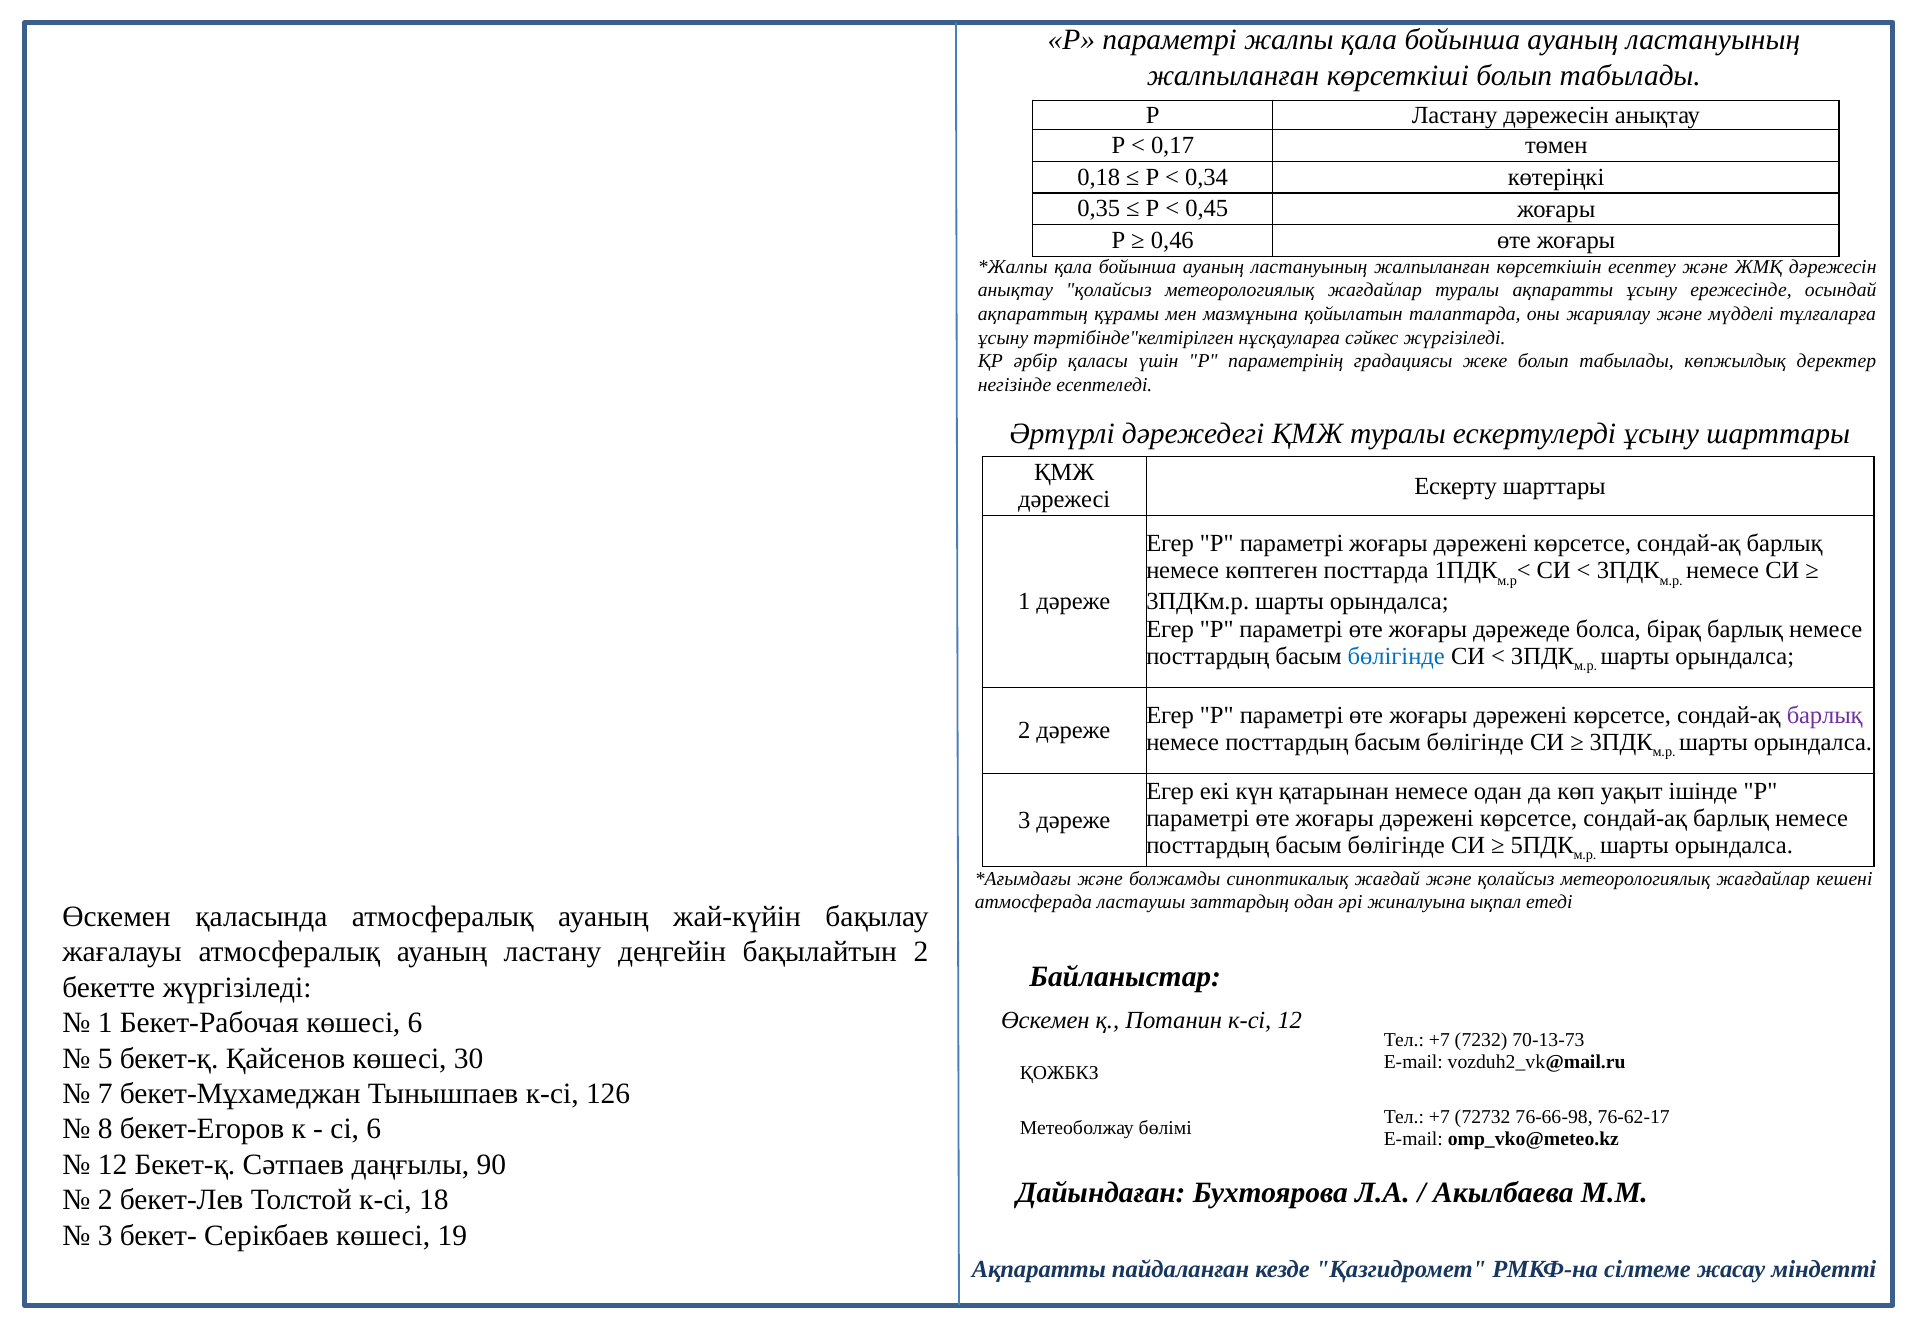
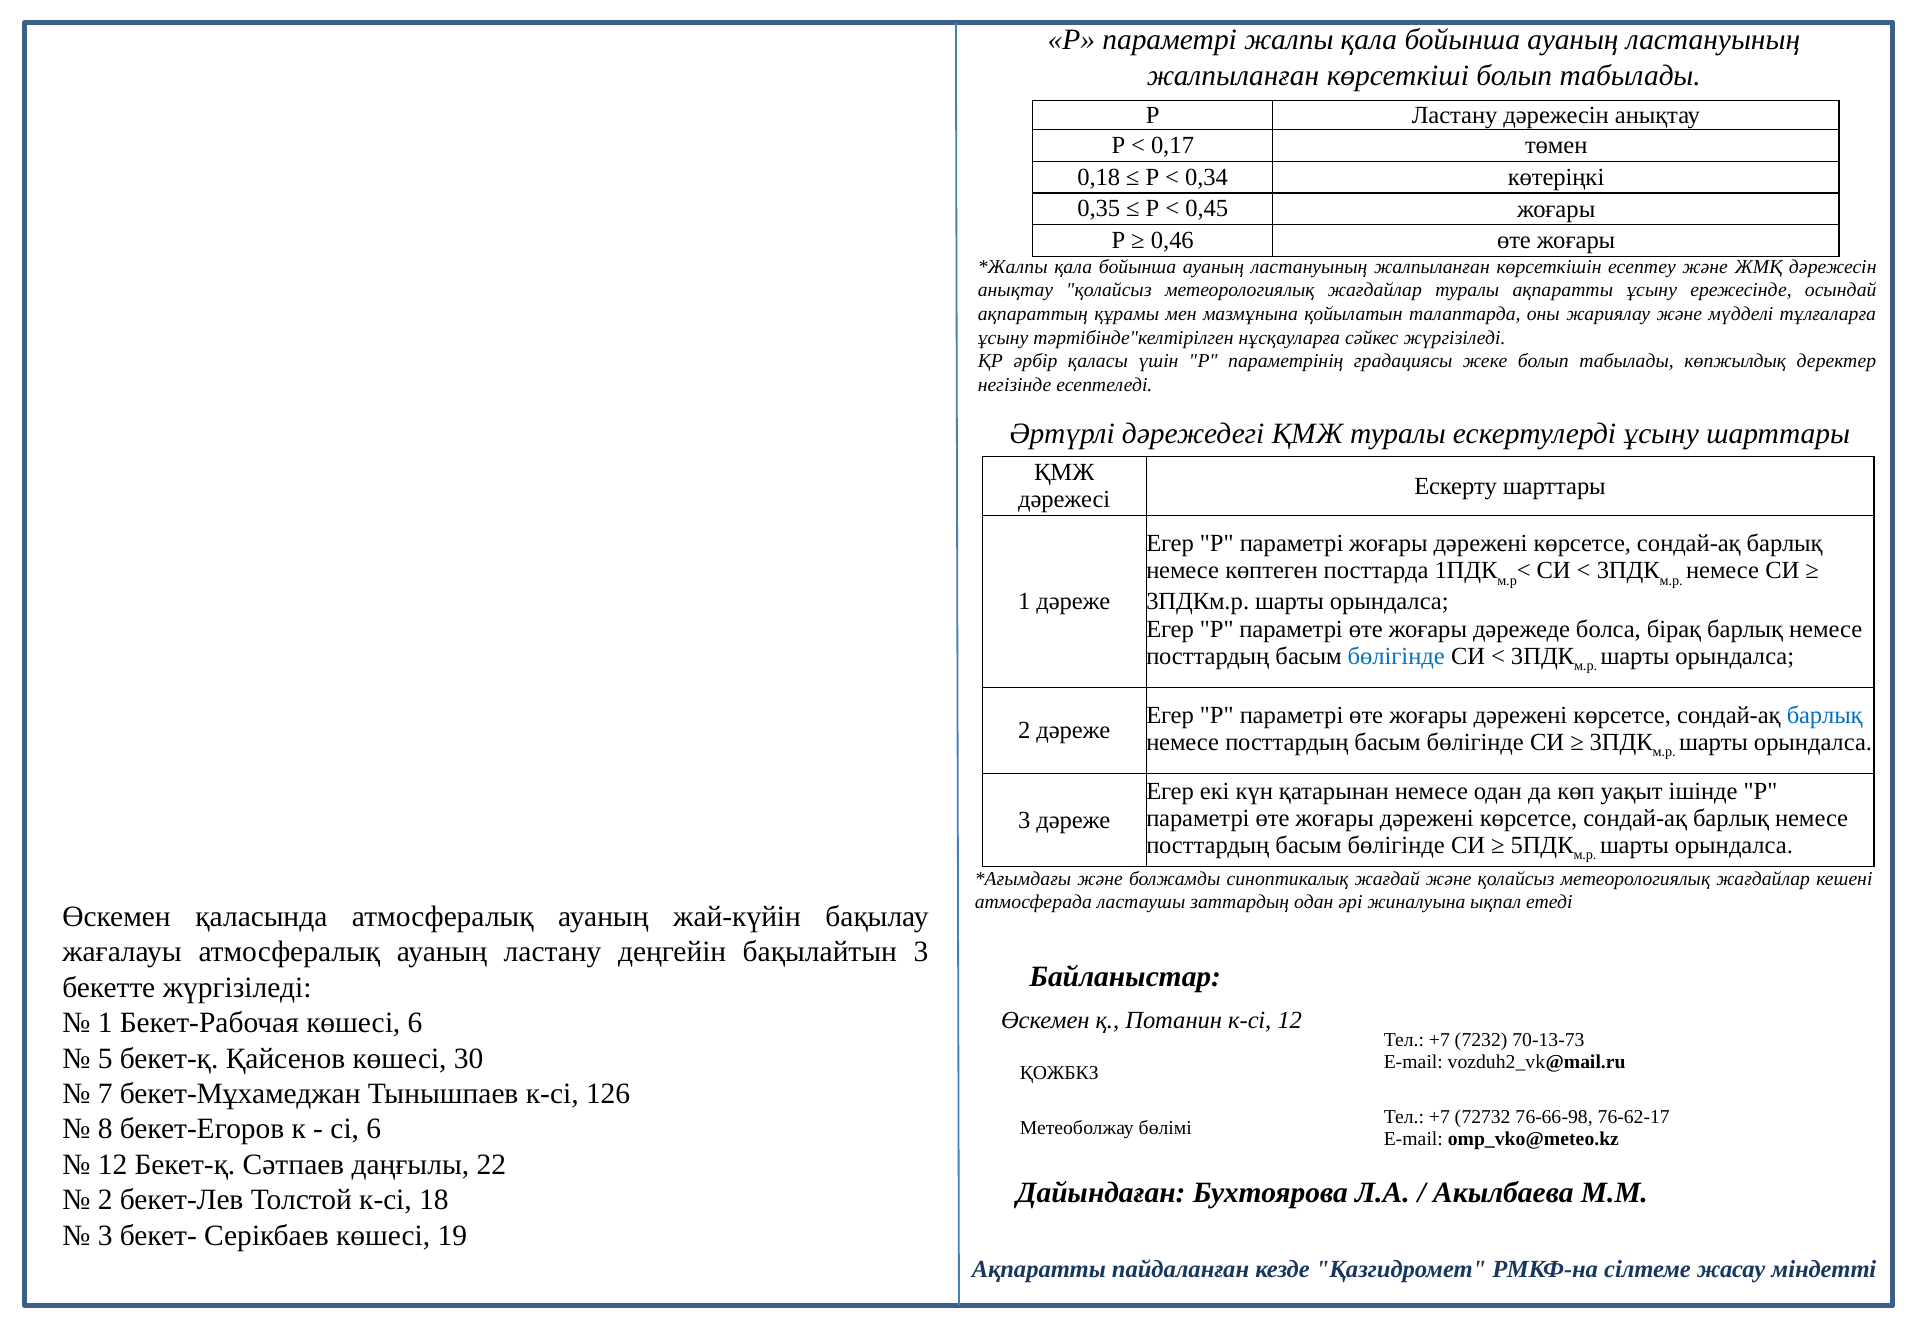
барлық colour: purple -> blue (1825, 715)
бақылайтын 2: 2 -> 3 (921, 952)
90: 90 -> 22 (491, 1164)
